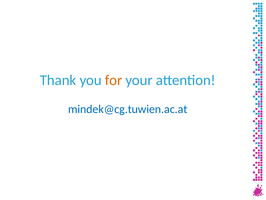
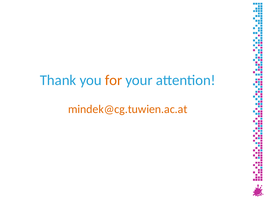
mindek@cg.tuwien.ac.at colour: blue -> orange (128, 109)
